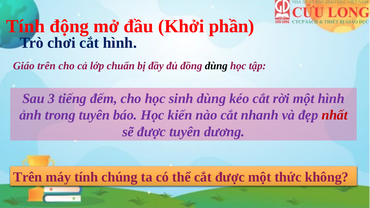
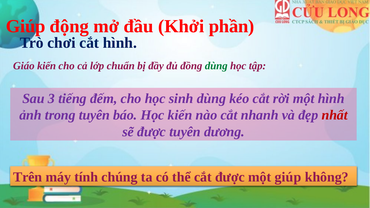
Tính: Tính -> Giúp (26, 26)
Giáo trên: trên -> kiến (47, 66)
dùng colour: black -> green (216, 66)
một thức: thức -> giúp (288, 177)
